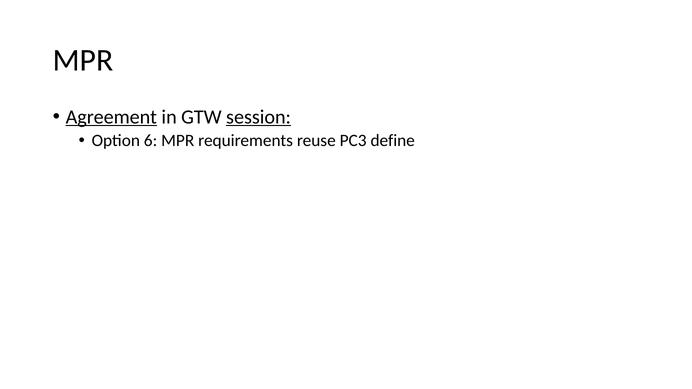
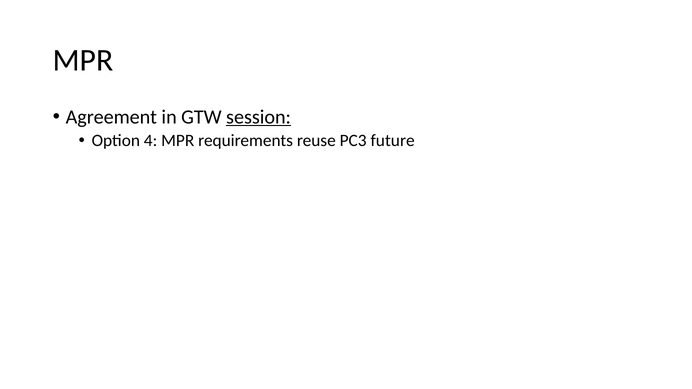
Agreement underline: present -> none (111, 117)
6: 6 -> 4 (151, 141)
define: define -> future (393, 141)
